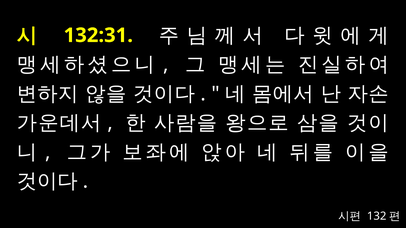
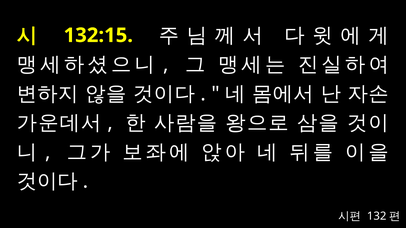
132:31: 132:31 -> 132:15 (98, 35)
